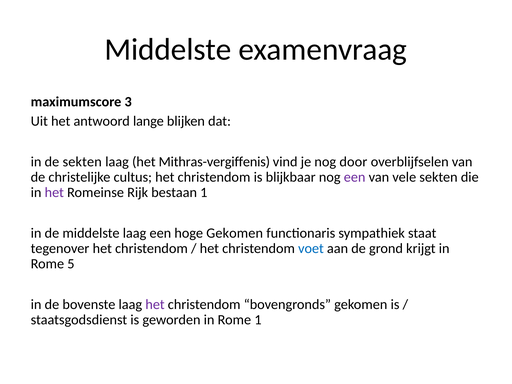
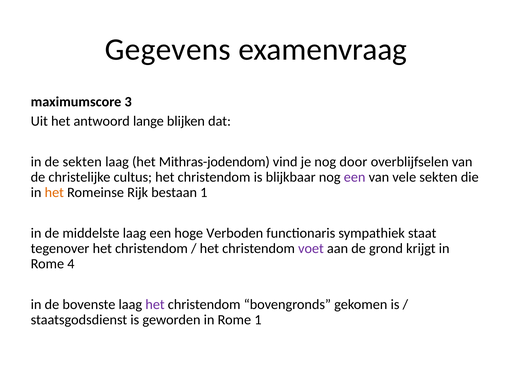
Middelste: Middelste -> Gegevens (168, 50)
Mithras-vergiffenis: Mithras-vergiffenis -> Mithras-jodendom (214, 162)
het colour: purple -> orange (54, 192)
hoge Gekomen: Gekomen -> Verboden (235, 233)
voet colour: blue -> purple (311, 248)
5: 5 -> 4 (71, 264)
